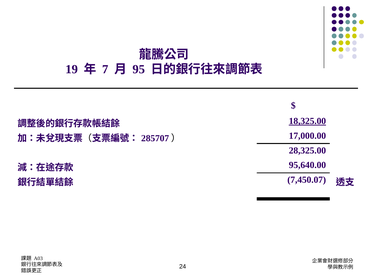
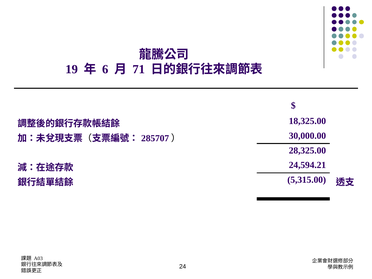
7: 7 -> 6 (105, 69)
95: 95 -> 71 (139, 69)
18,325.00 underline: present -> none (307, 121)
17,000.00: 17,000.00 -> 30,000.00 (307, 136)
95,640.00: 95,640.00 -> 24,594.21 (307, 165)
7,450.07: 7,450.07 -> 5,315.00 (307, 180)
